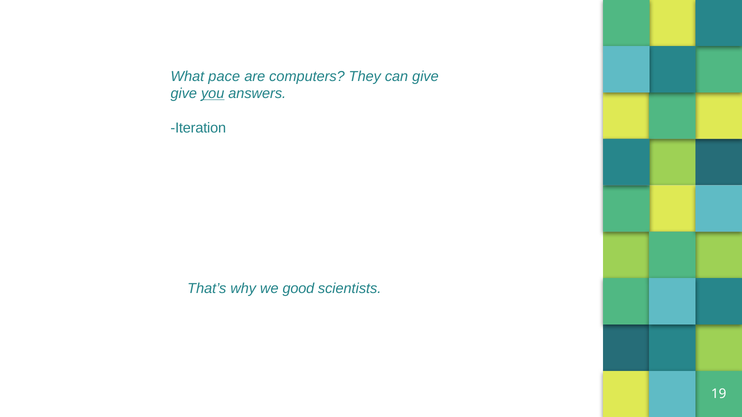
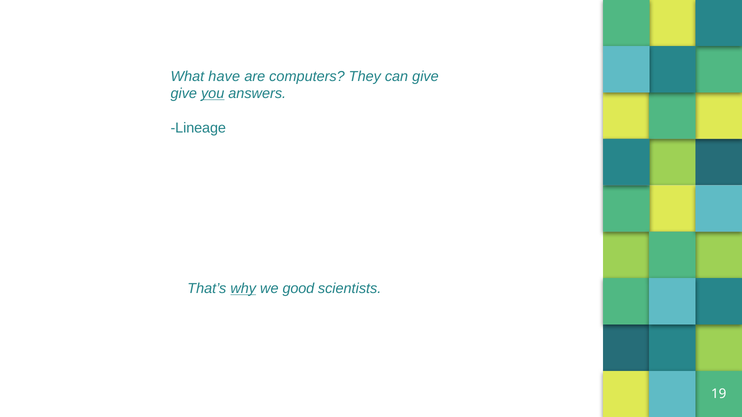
pace: pace -> have (224, 76)
Iteration: Iteration -> Lineage (198, 128)
why underline: none -> present (243, 289)
